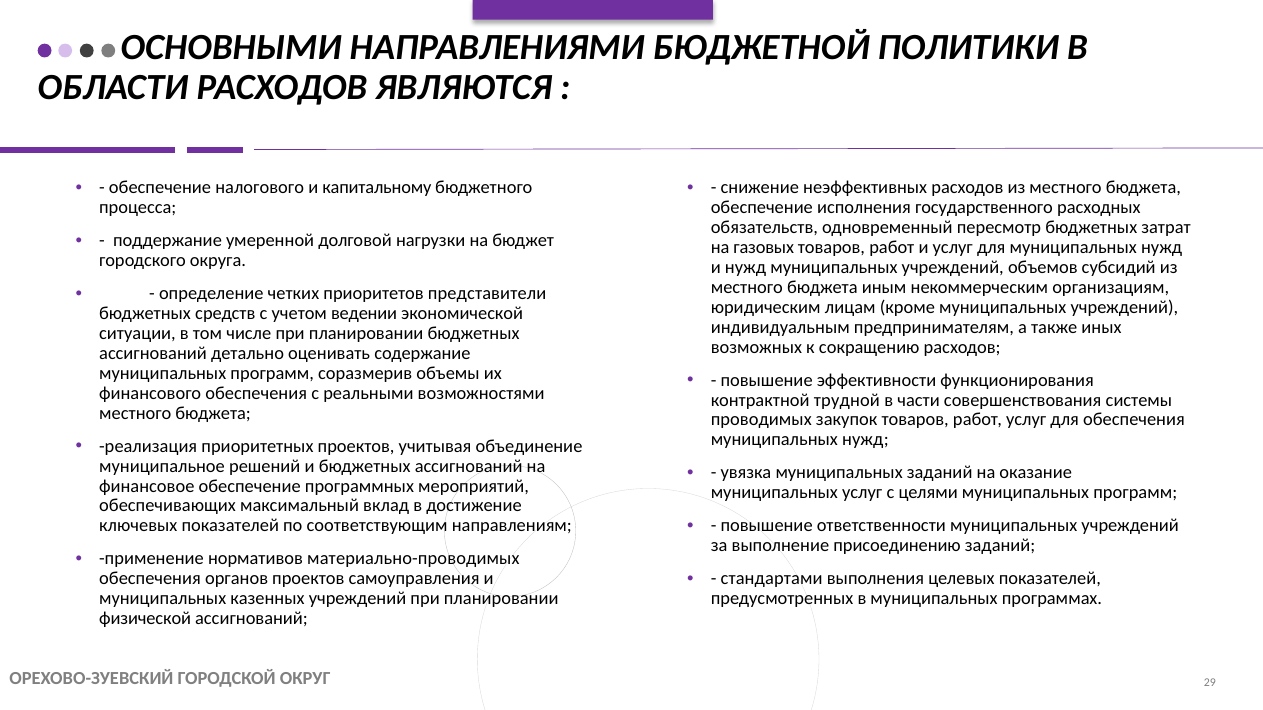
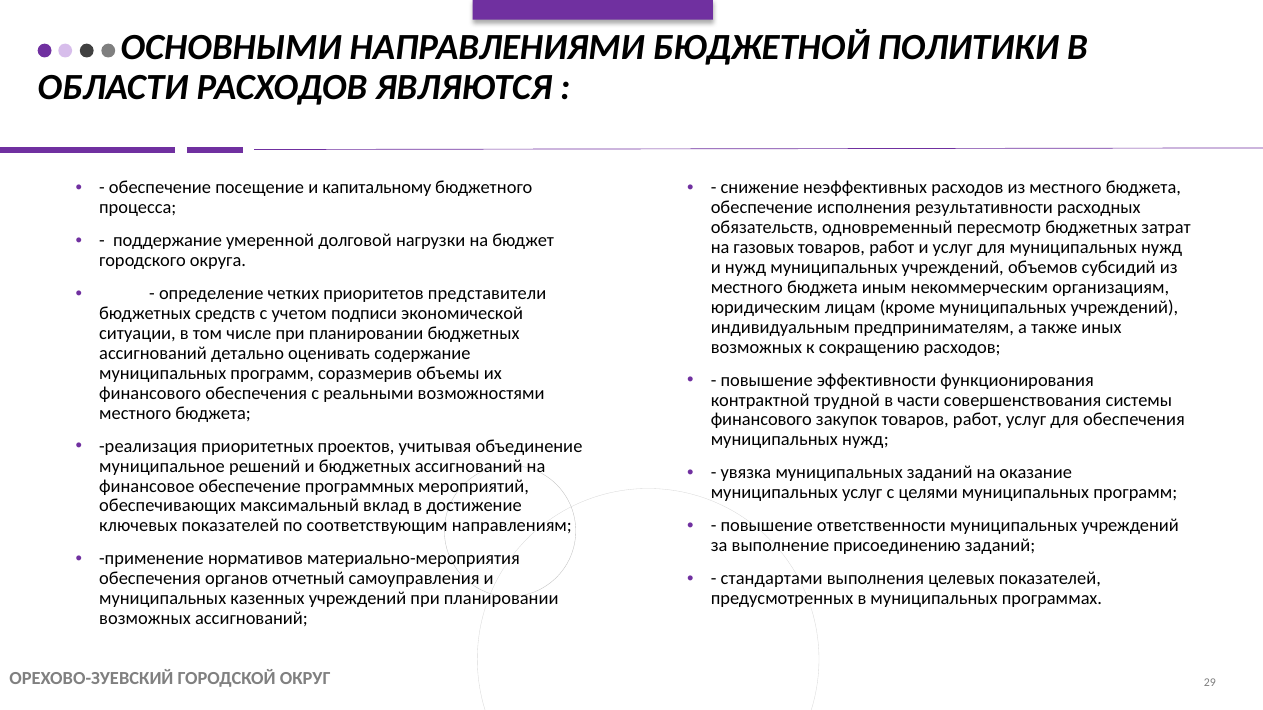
налогового: налогового -> посещение (260, 188)
государственного: государственного -> результативности (984, 208)
ведении: ведении -> подписи (364, 314)
проводимых: проводимых -> финансового (761, 420)
материально-проводимых: материально-проводимых -> материально-мероприятия (413, 559)
органов проектов: проектов -> отчетный (308, 579)
физической: физической -> возможных (145, 619)
